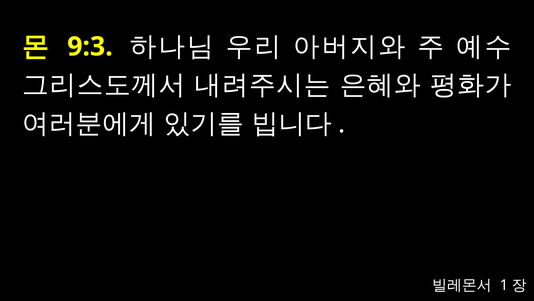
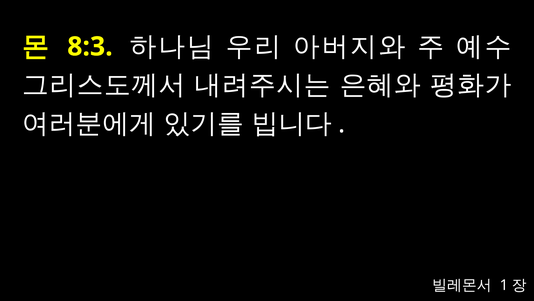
9:3: 9:3 -> 8:3 (90, 47)
